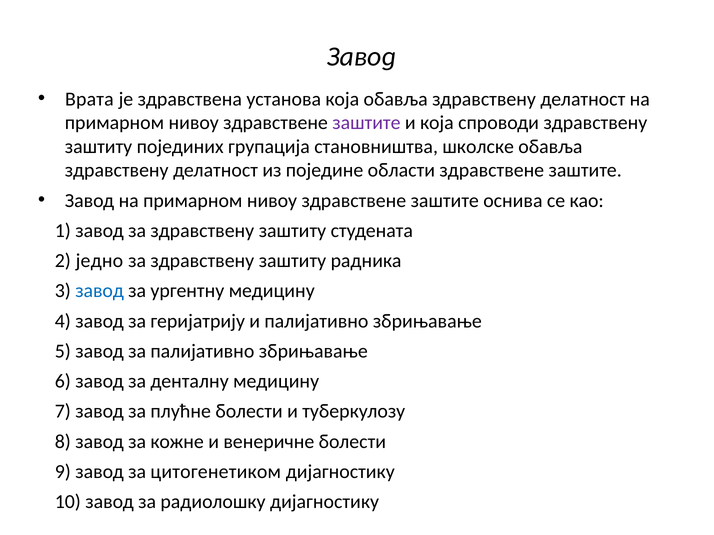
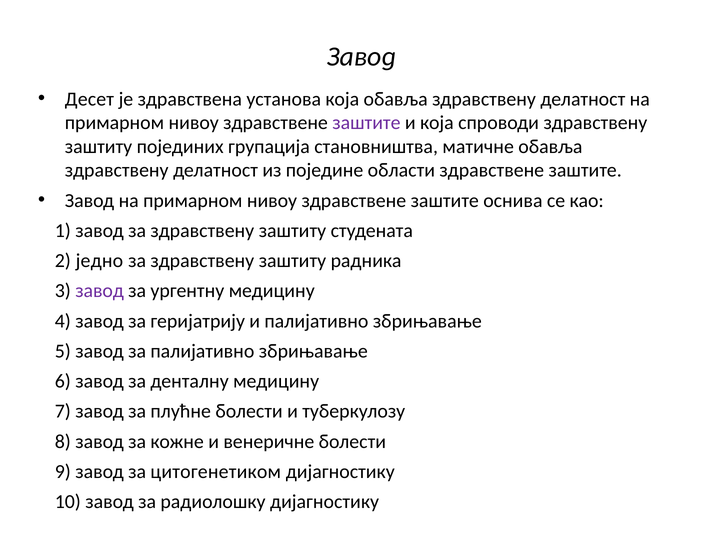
Врата: Врата -> Десет (89, 99)
школске: школске -> матичне (478, 147)
завод colour: blue -> purple (100, 291)
